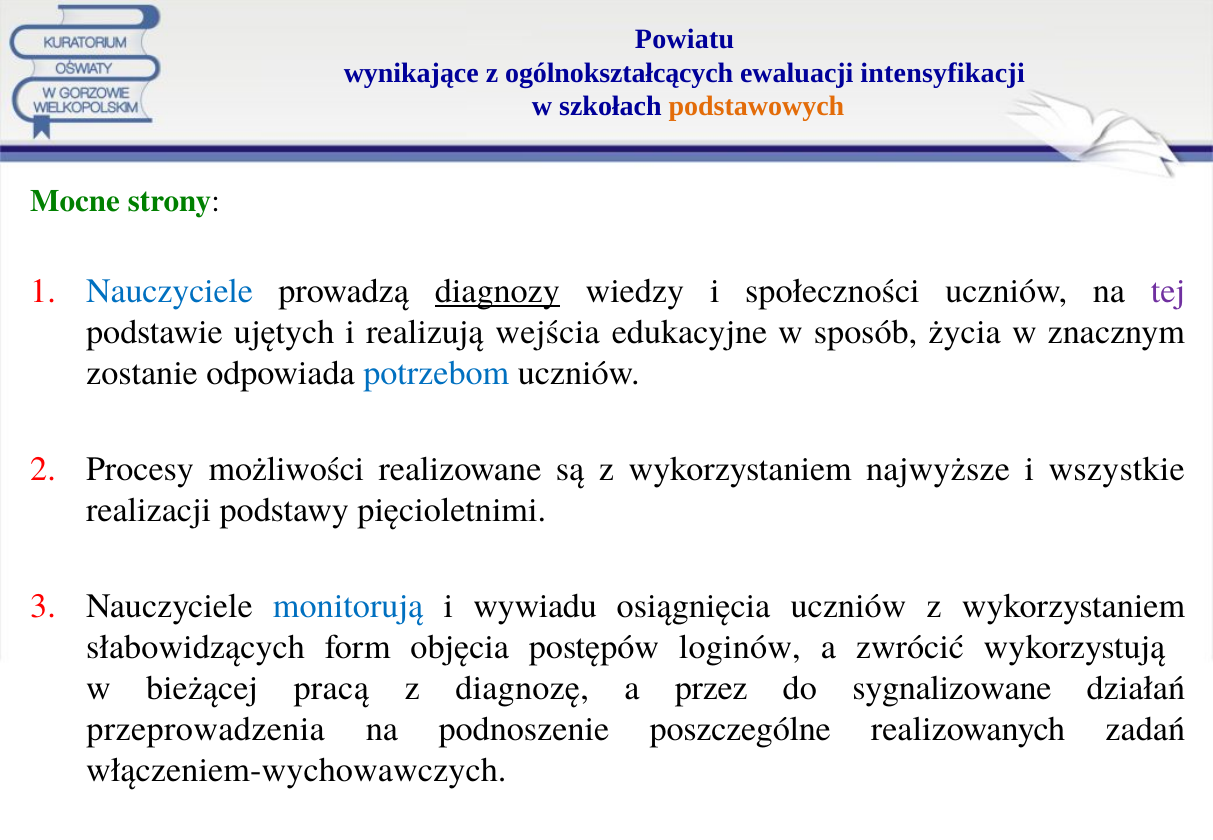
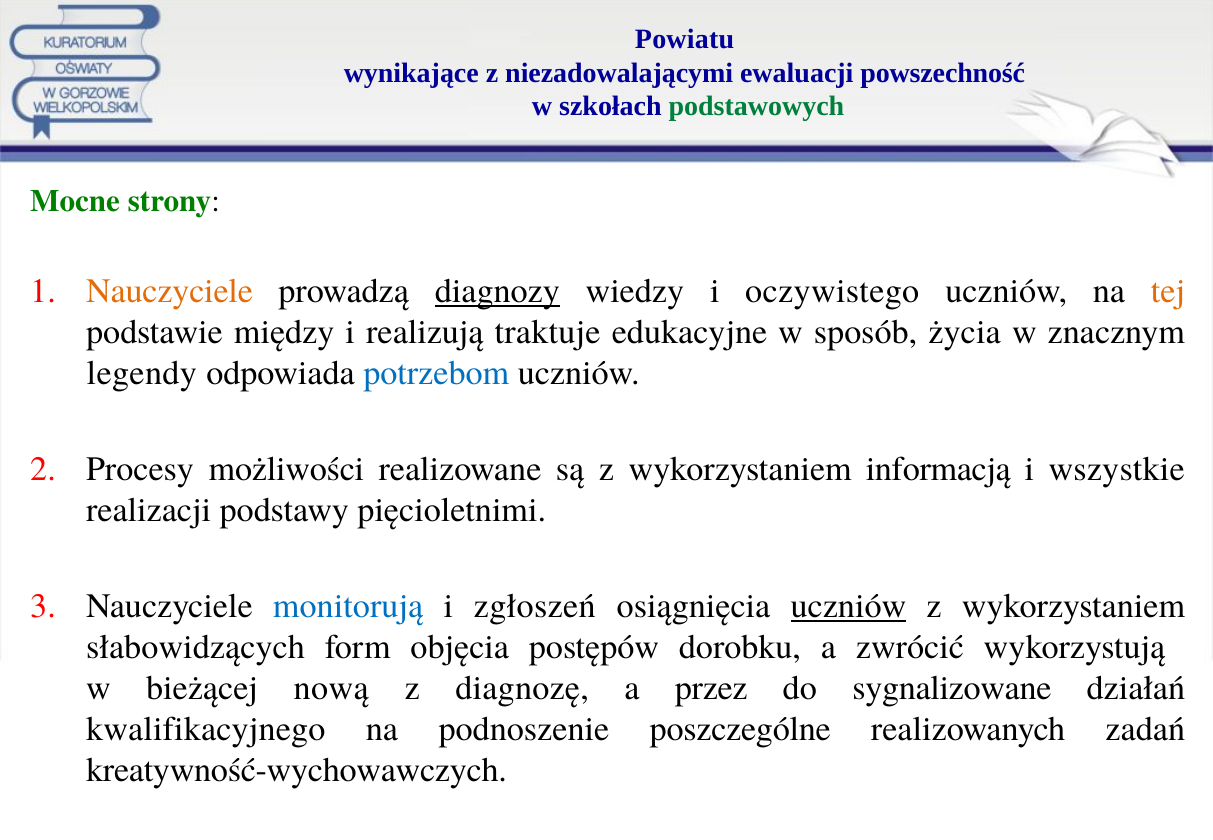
ogólnokształcących: ogólnokształcących -> niezadowalającymi (619, 73)
intensyfikacji: intensyfikacji -> powszechność (943, 73)
podstawowych colour: orange -> green (756, 107)
Nauczyciele colour: blue -> orange (170, 291)
społeczności: społeczności -> oczywistego (832, 291)
tej colour: purple -> orange (1168, 291)
ujętych: ujętych -> między (284, 332)
wejścia: wejścia -> traktuje (548, 332)
zostanie: zostanie -> legendy (142, 373)
najwyższe: najwyższe -> informacją (938, 469)
wywiadu: wywiadu -> zgłoszeń (535, 606)
uczniów underline: none -> present (848, 606)
loginów: loginów -> dorobku (740, 647)
pracą: pracą -> nową (331, 688)
przeprowadzenia: przeprowadzenia -> kwalifikacyjnego (206, 729)
włączeniem-wychowawczych: włączeniem-wychowawczych -> kreatywność-wychowawczych (296, 770)
